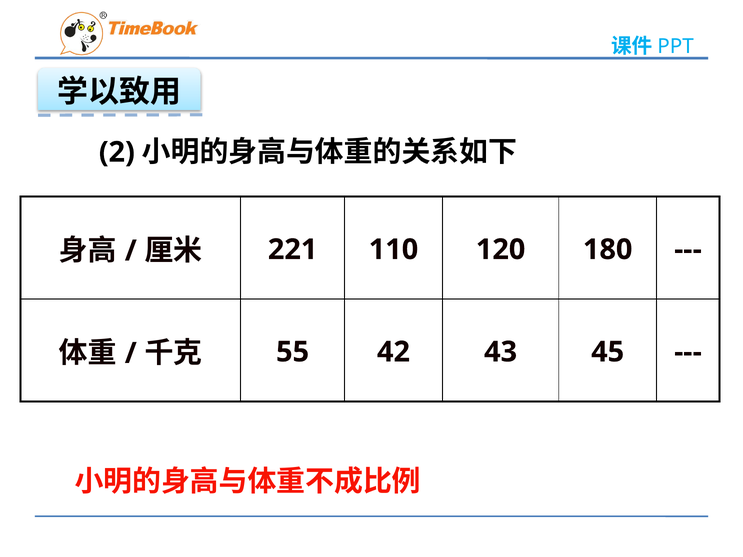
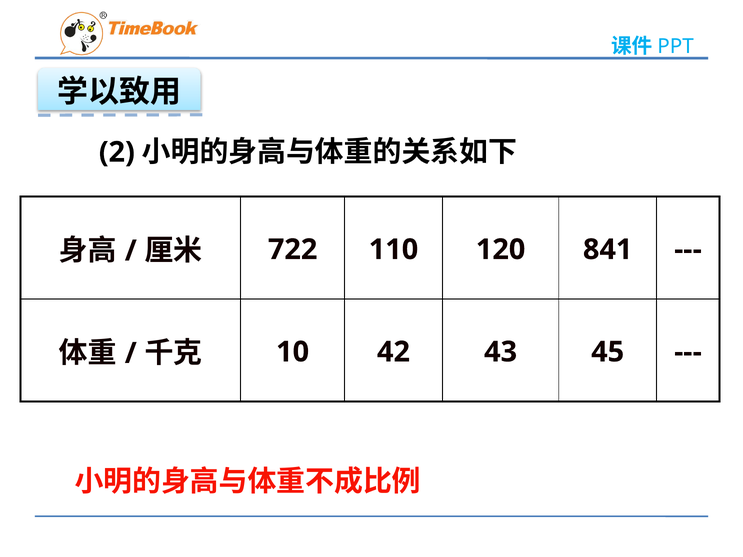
221: 221 -> 722 (293, 250)
180: 180 -> 841 (608, 250)
55: 55 -> 10 (293, 352)
